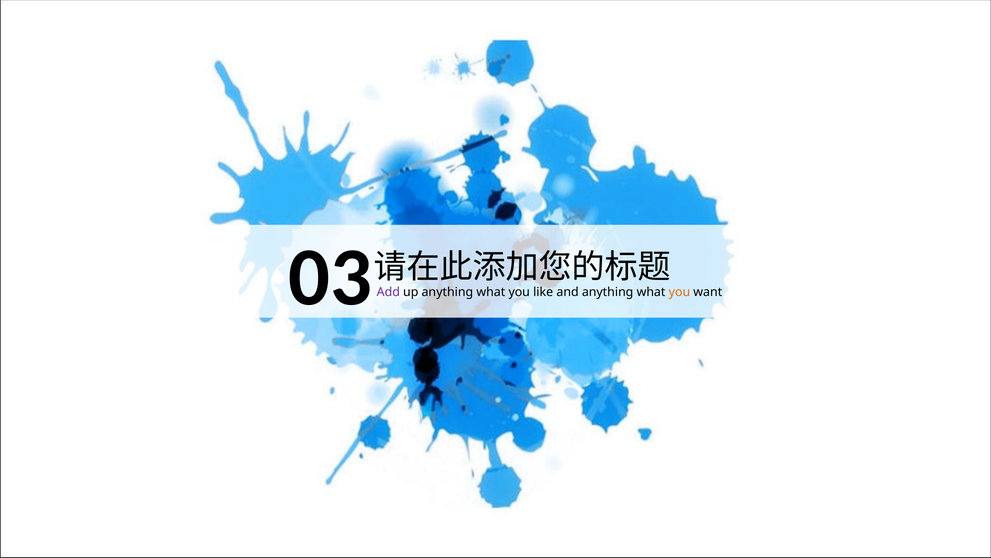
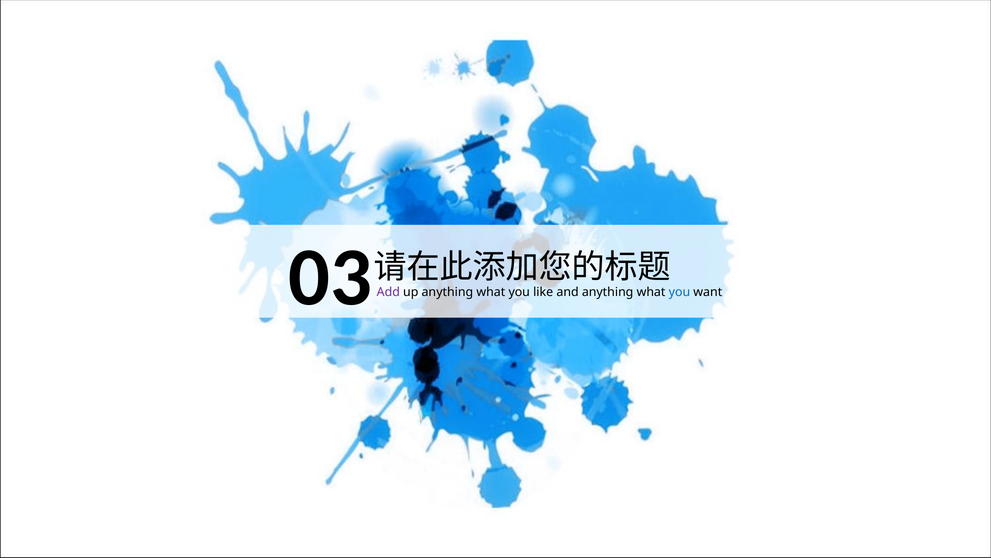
you colour: orange -> blue (679, 292)
